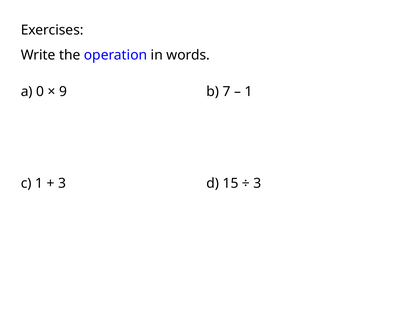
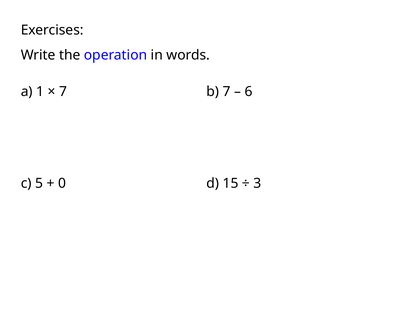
0: 0 -> 1 (40, 91)
9: 9 -> 7 (63, 91)
1: 1 -> 6 (248, 91)
c 1: 1 -> 5 (39, 183)
3: 3 -> 0 (62, 183)
